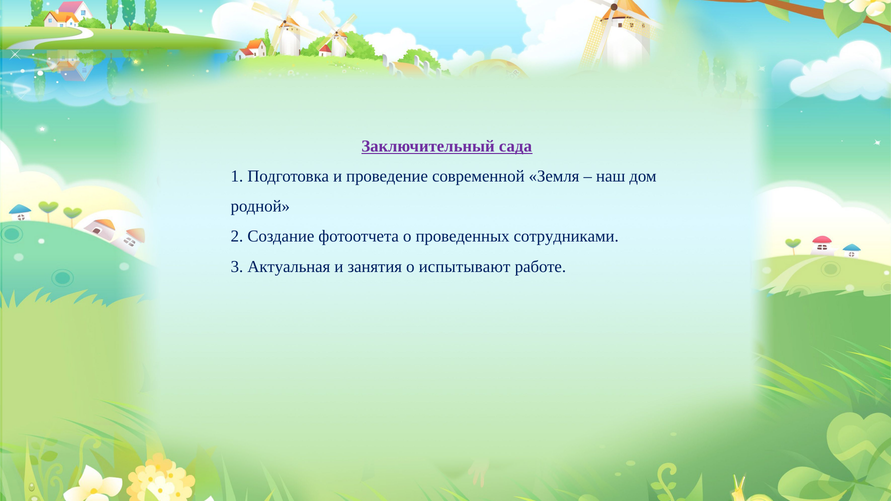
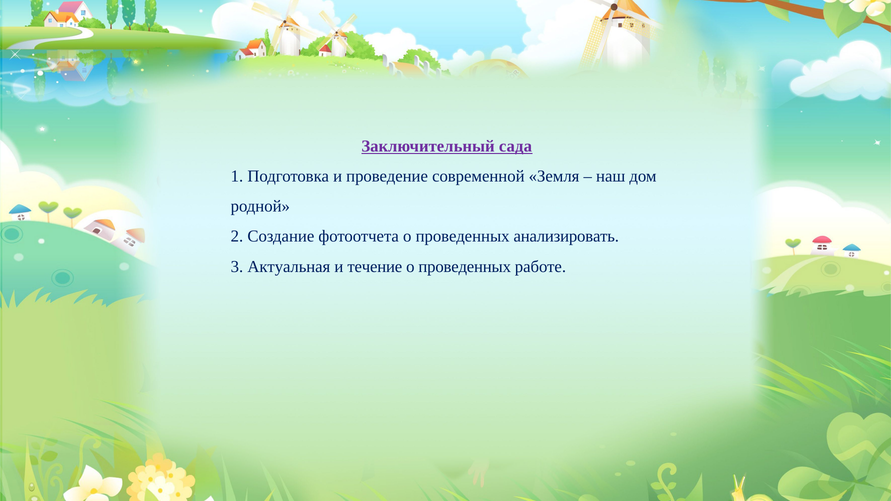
сотрудниками: сотрудниками -> анализировать (566, 237)
занятия: занятия -> течение (375, 267)
испытывают: испытывают -> проведенных (465, 267)
